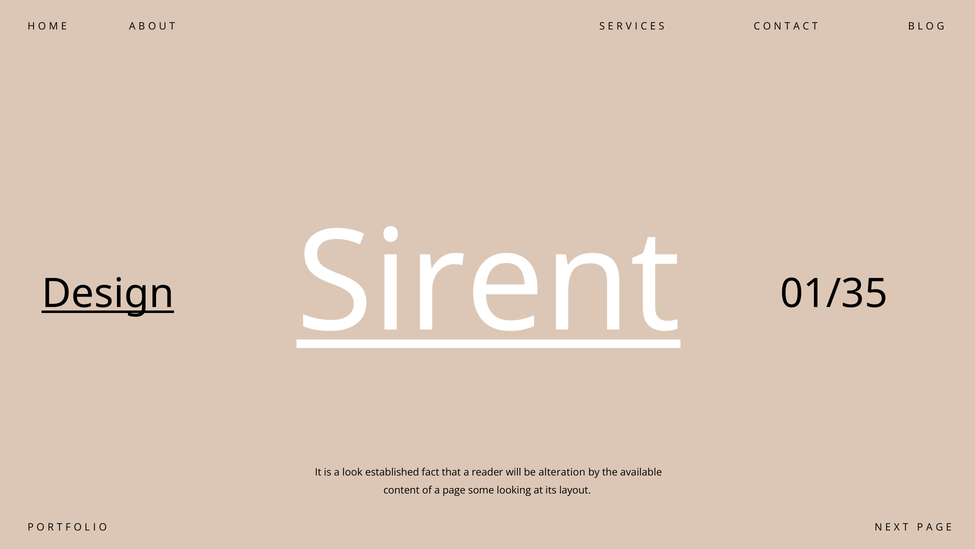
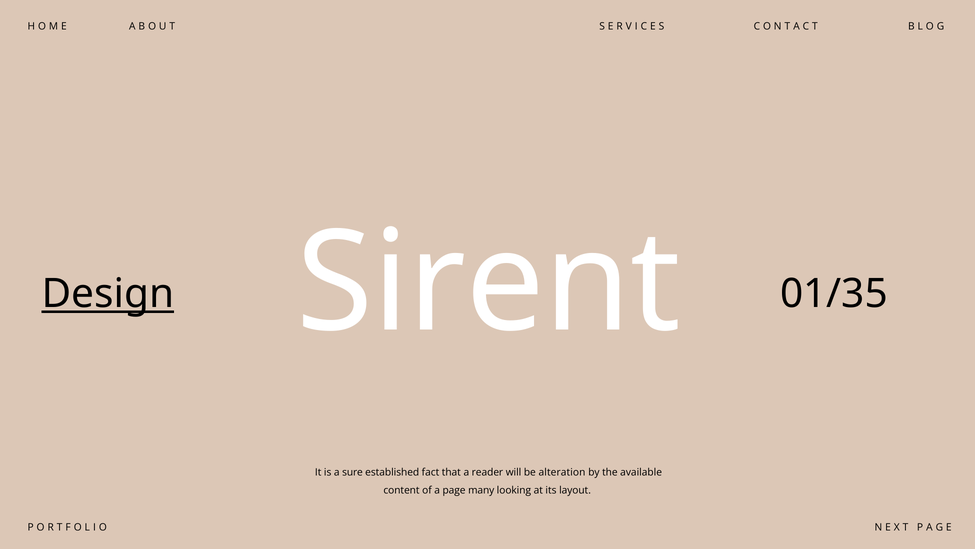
Sirent underline: present -> none (489, 283)
look: look -> sure (352, 472)
some: some -> many (481, 490)
